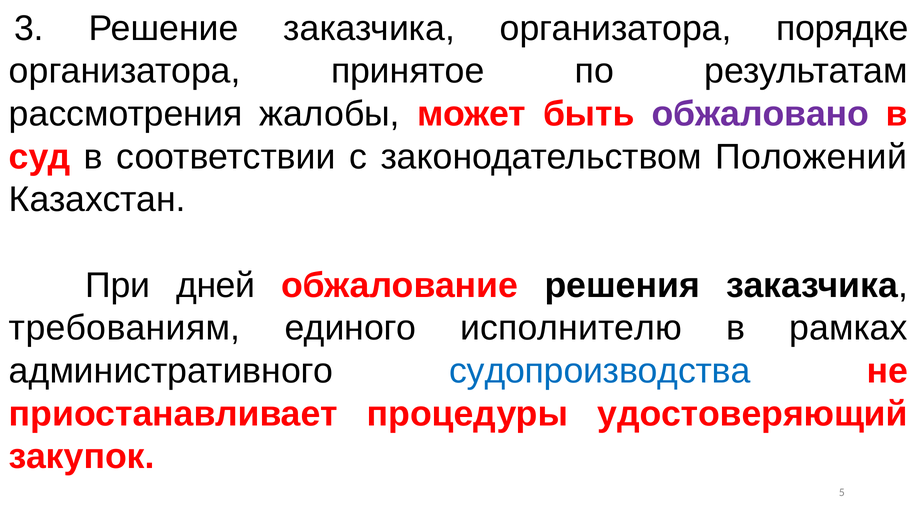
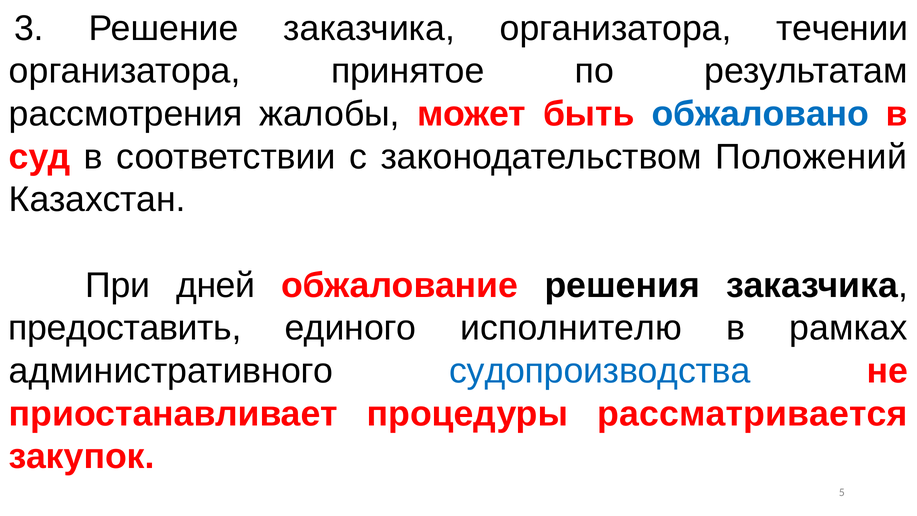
порядке: порядке -> течении (842, 28)
обжаловано colour: purple -> blue (760, 114)
требованиям: требованиям -> предоставить (125, 328)
удостоверяющий: удостоверяющий -> рассматривается (752, 414)
